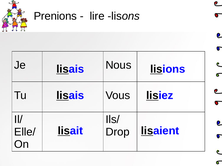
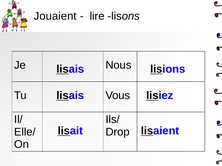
Prenions: Prenions -> Jouaient (55, 16)
